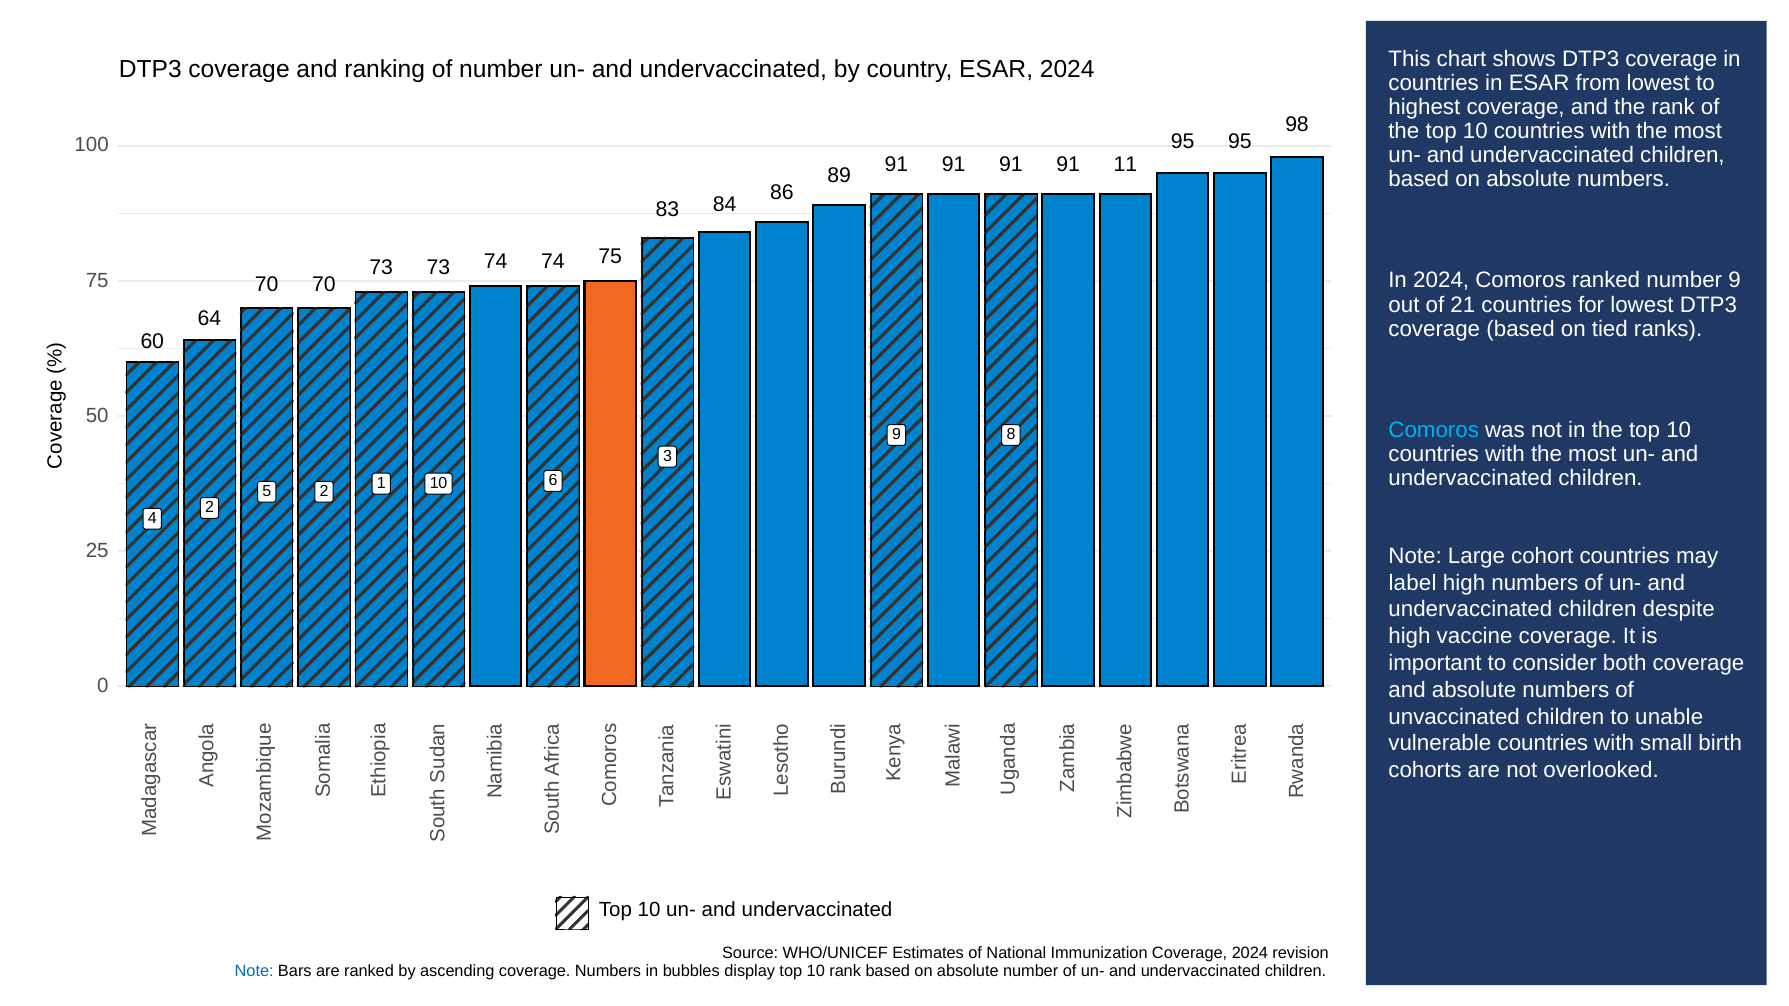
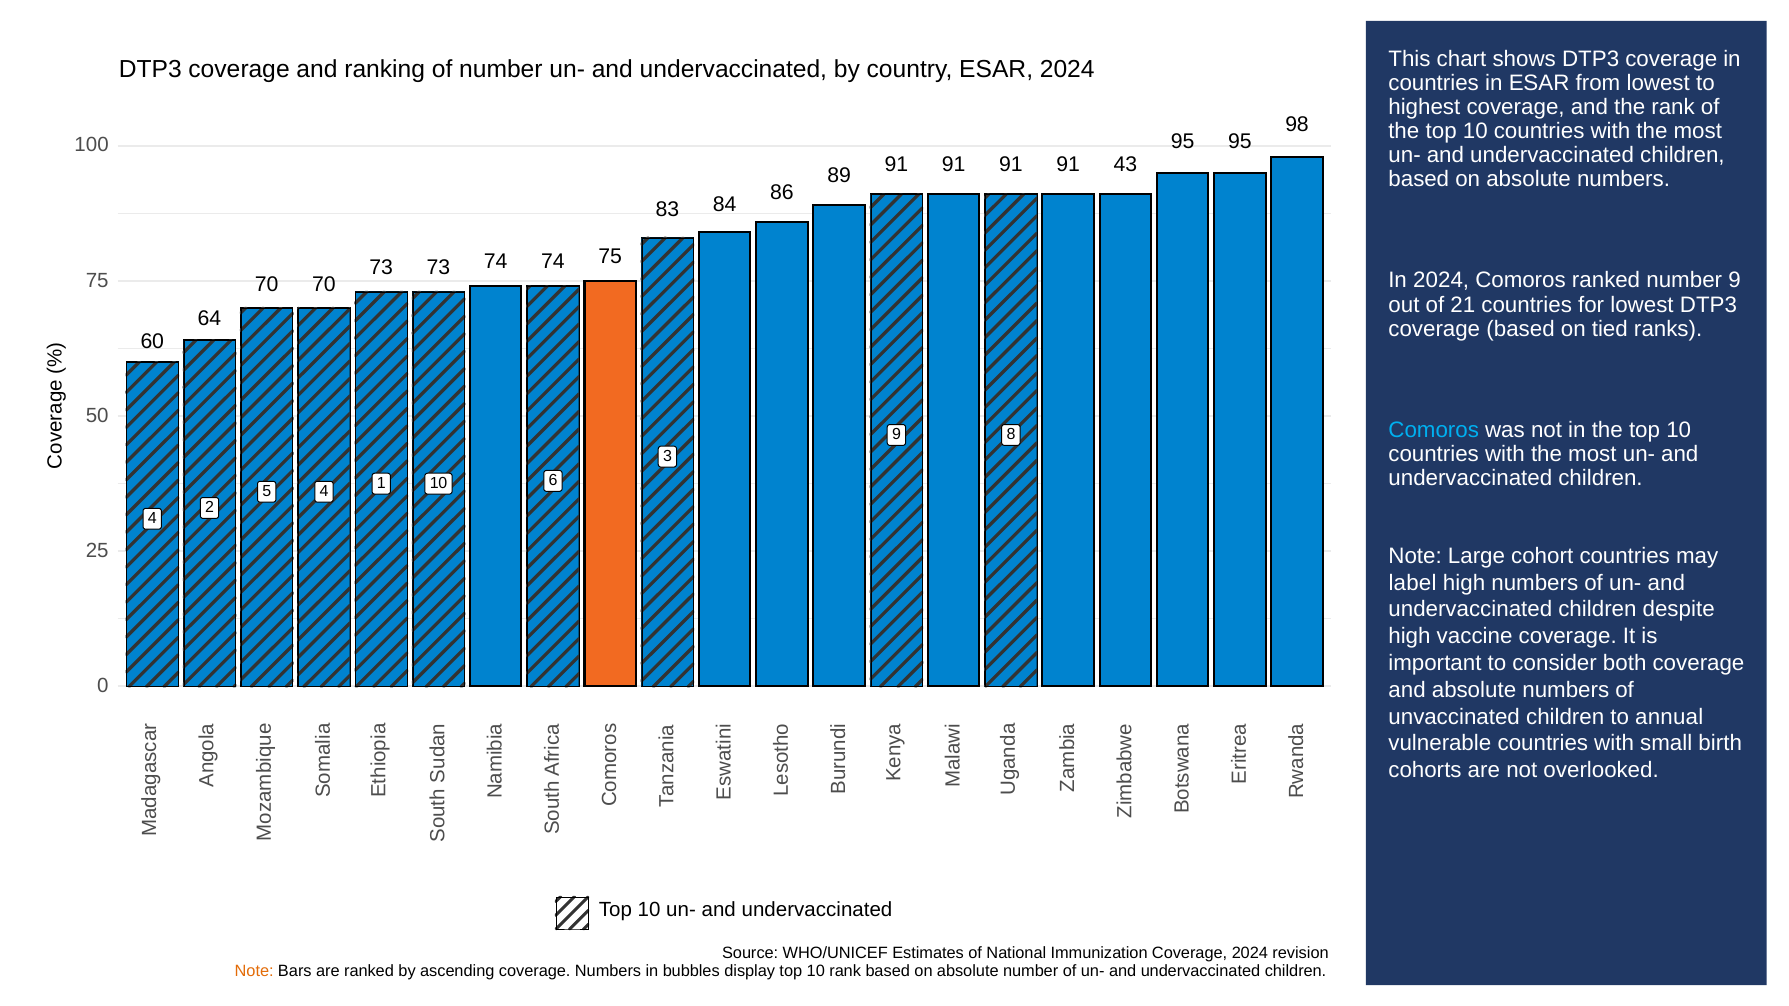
11: 11 -> 43 (1125, 164)
5 2: 2 -> 4 (324, 492)
unable: unable -> annual (1669, 717)
Note colour: blue -> orange (254, 971)
